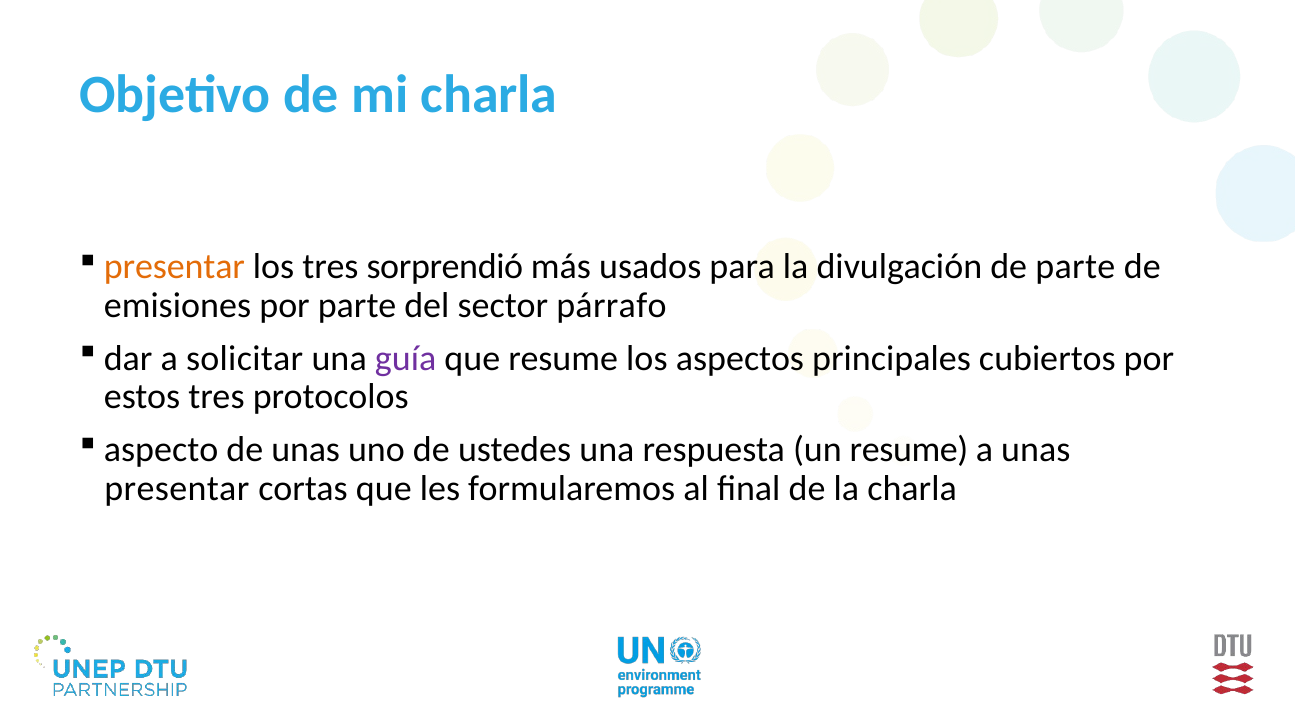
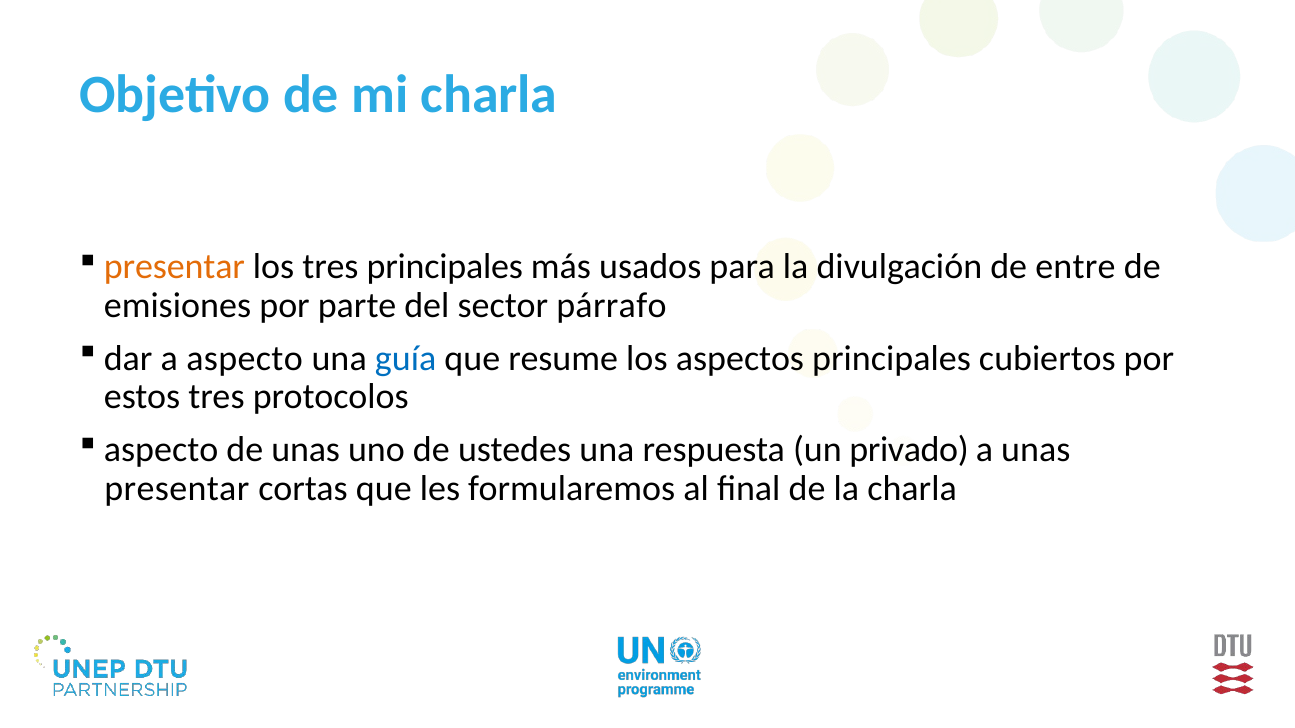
tres sorprendió: sorprendió -> principales (445, 267)
de parte: parte -> entre (1075, 267)
a solicitar: solicitar -> aspecto (245, 358)
guía colour: purple -> blue (406, 358)
un resume: resume -> privado (909, 450)
